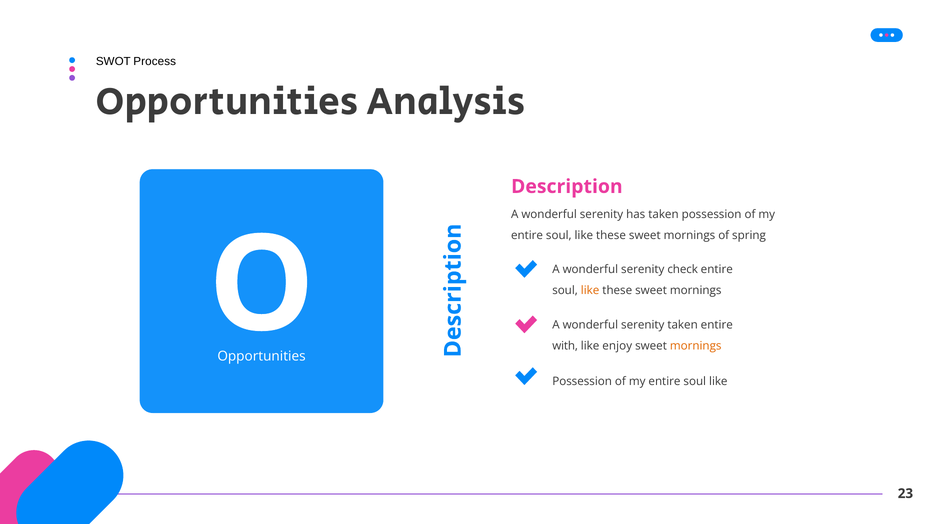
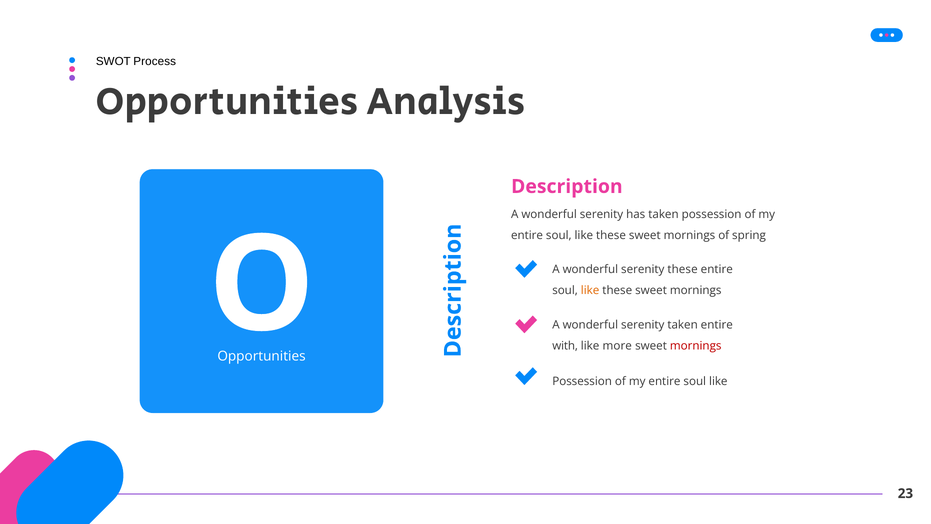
serenity check: check -> these (683, 269)
enjoy: enjoy -> more (617, 346)
mornings colour: orange -> red (696, 346)
